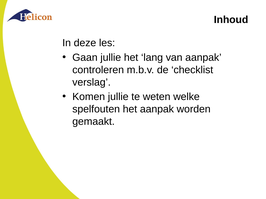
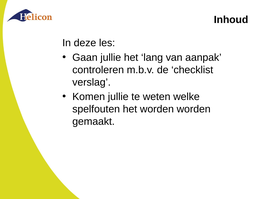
het aanpak: aanpak -> worden (157, 109)
